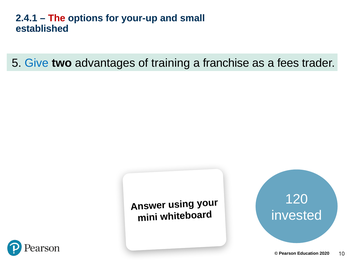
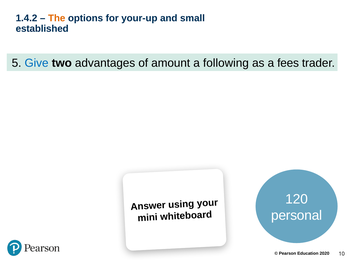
2.4.1: 2.4.1 -> 1.4.2 (27, 18)
The colour: red -> orange (57, 18)
training: training -> amount (171, 63)
franchise: franchise -> following (226, 63)
invested: invested -> personal (297, 215)
